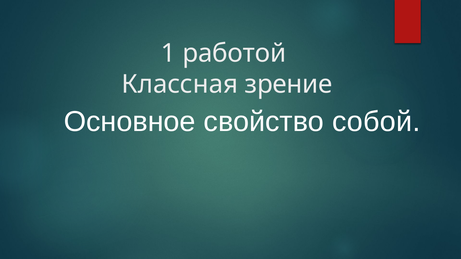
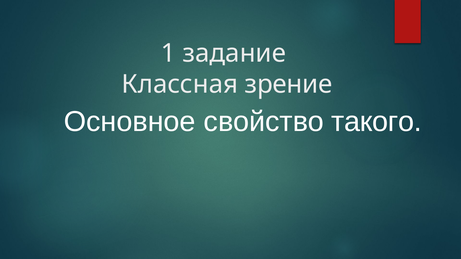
работой: работой -> задание (234, 53)
собой: собой -> такого (377, 122)
